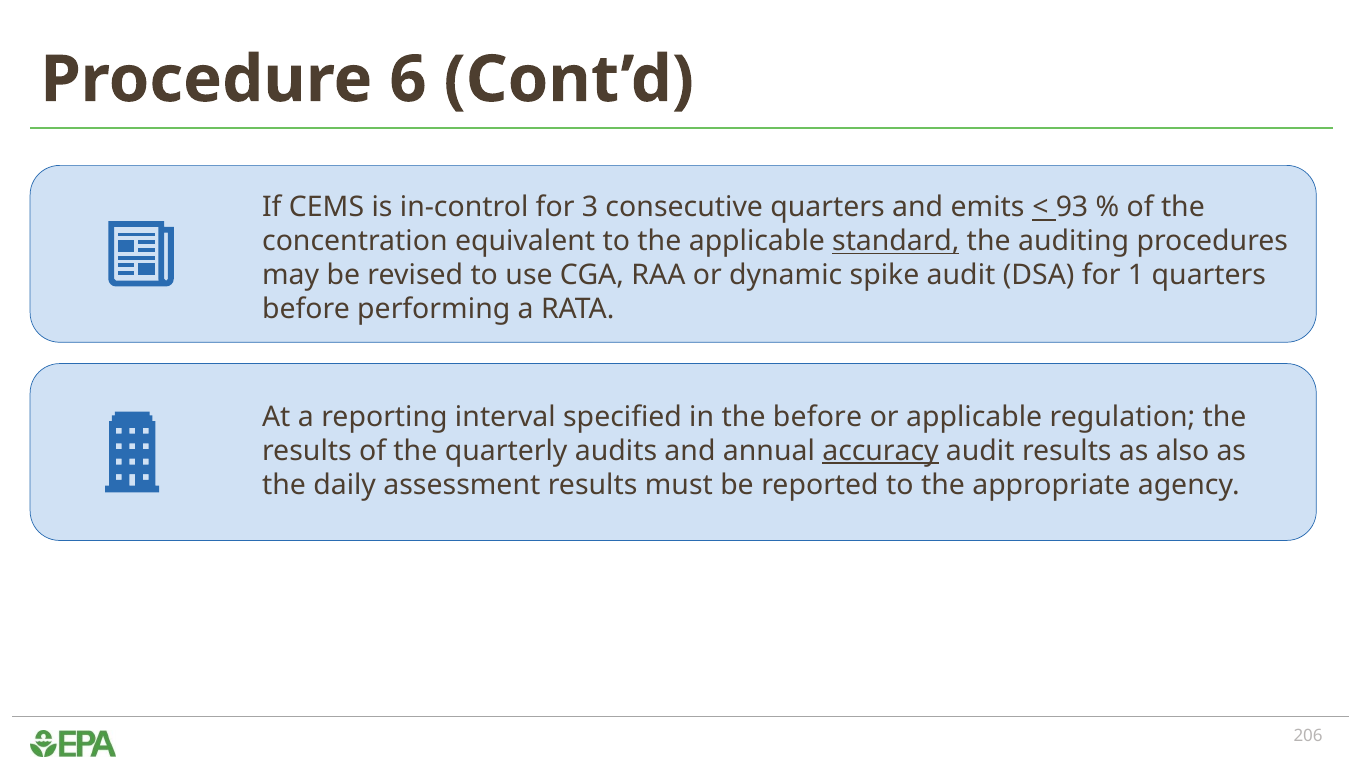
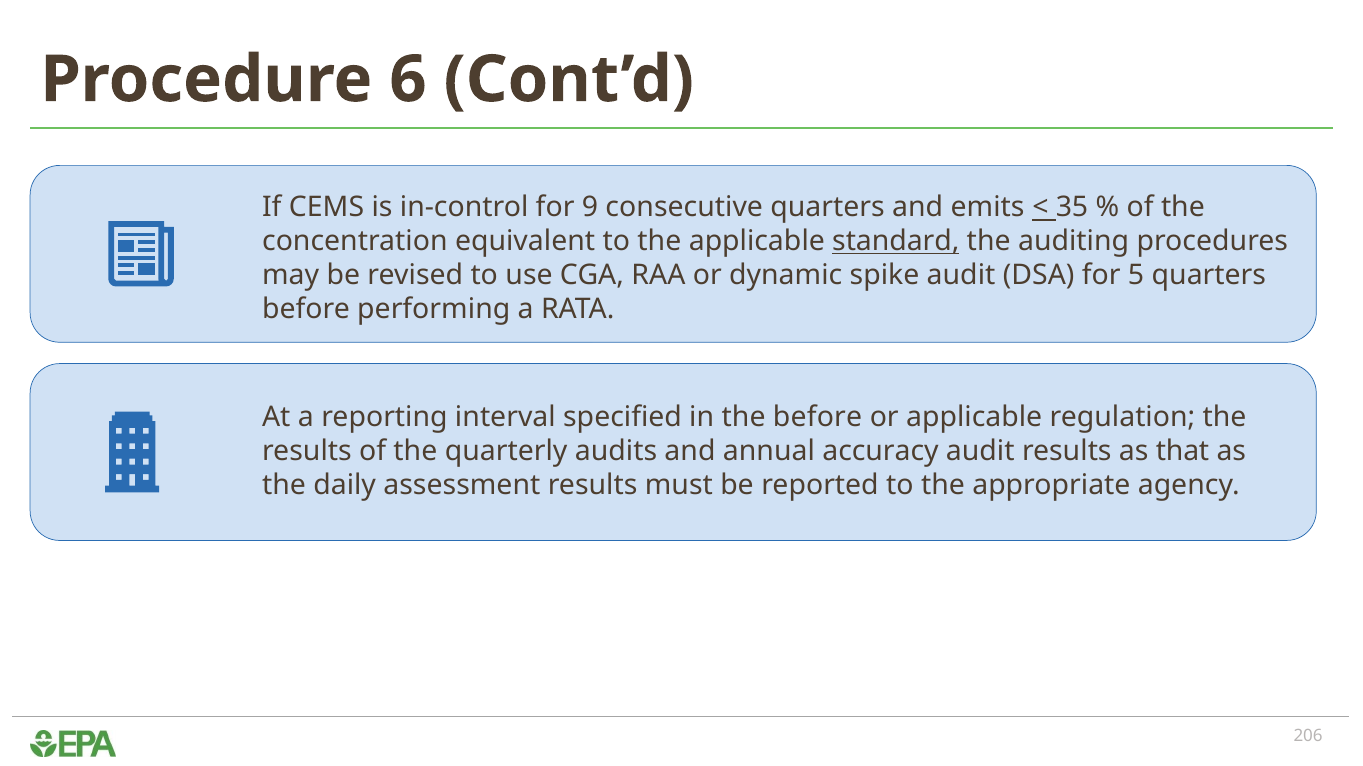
3: 3 -> 9 (590, 207)
93: 93 -> 35 (1072, 207)
1: 1 -> 5 (1136, 276)
accuracy underline: present -> none (880, 451)
also: also -> that (1183, 451)
